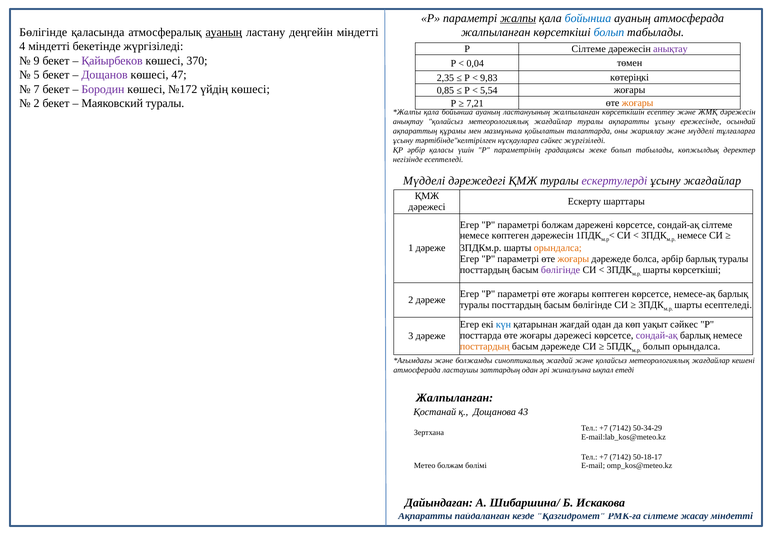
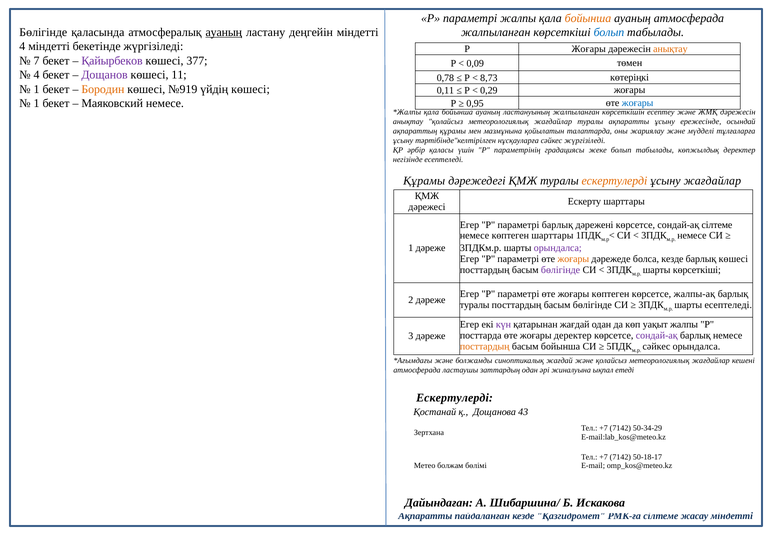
жалпы underline: present -> none (518, 18)
бойынша colour: blue -> orange (588, 18)
Р Сілтеме: Сілтеме -> Жоғары (589, 49)
анықтау colour: purple -> orange (670, 49)
9: 9 -> 7 (37, 61)
370: 370 -> 377 (197, 61)
0,04: 0,04 -> 0,09 (475, 63)
5: 5 -> 4 (37, 75)
47: 47 -> 11 (179, 75)
2,35: 2,35 -> 0,78 (445, 78)
9,83: 9,83 -> 8,73 (489, 78)
7: 7 -> 1 (37, 89)
Бородин colour: purple -> orange (103, 89)
№172: №172 -> №919 (183, 89)
0,85: 0,85 -> 0,11 (445, 90)
5,54: 5,54 -> 0,29 (489, 90)
2: 2 -> 1 (37, 103)
Маяковский туралы: туралы -> немесе (165, 103)
7,21: 7,21 -> 0,95 (475, 103)
жоғары colour: orange -> blue (638, 103)
Мүдделі: Мүдделі -> Құрамы (424, 181)
ескертулерді colour: purple -> orange (614, 181)
параметрі болжам: болжам -> барлық (557, 225)
көптеген дәрежесін: дәрежесін -> шарттары (552, 235)
орындалса colour: orange -> purple (558, 248)
болса әрбір: әрбір -> кезде (672, 259)
туралы: туралы -> көшесі (733, 259)
немесе-ақ: немесе-ақ -> жалпы-ақ (694, 294)
күн colour: blue -> purple (503, 324)
уақыт сәйкес: сәйкес -> жалпы (684, 324)
жоғары дәрежесі: дәрежесі -> деректер (573, 335)
басым дәрежеде: дәрежеде -> бойынша (561, 346)
болып: болып -> сәйкес (656, 346)
Жалпыланған: Жалпыланған -> Ескертулерді (455, 397)
